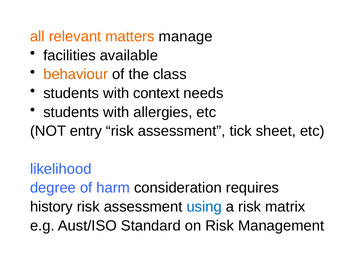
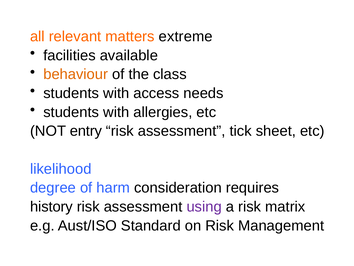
manage: manage -> extreme (186, 36)
context: context -> access (156, 93)
using colour: blue -> purple (204, 206)
